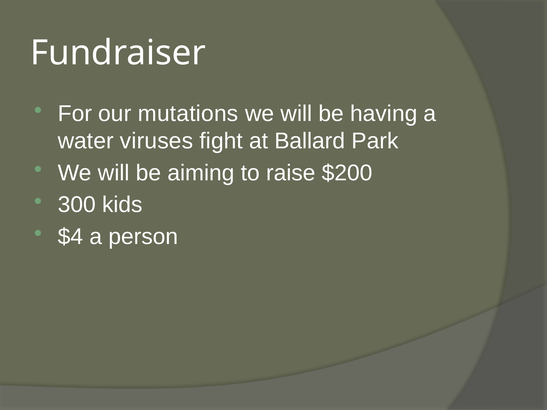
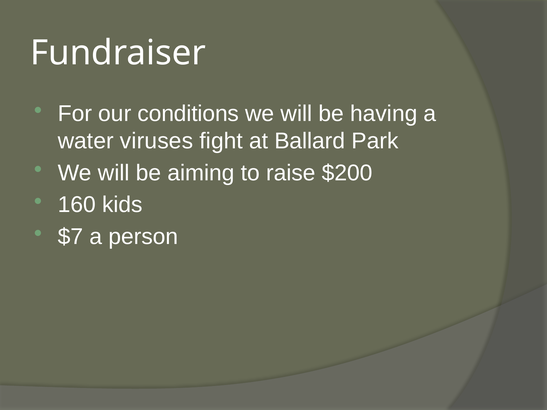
mutations: mutations -> conditions (188, 114)
300: 300 -> 160 (77, 205)
$4: $4 -> $7 (71, 237)
